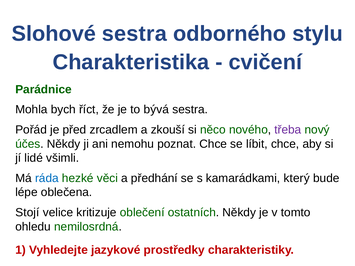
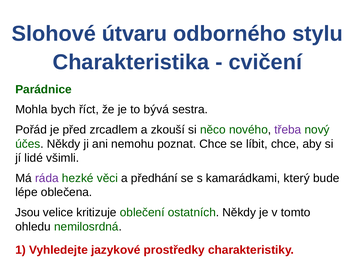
Slohové sestra: sestra -> útvaru (135, 34)
ráda colour: blue -> purple (47, 178)
Stojí: Stojí -> Jsou (28, 213)
